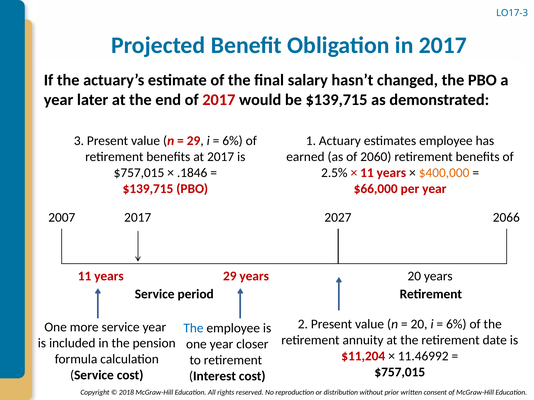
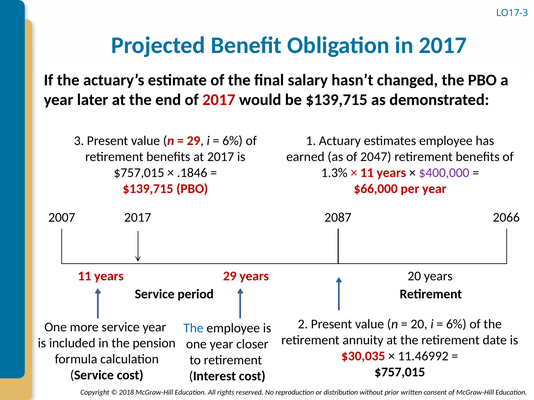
2060: 2060 -> 2047 (376, 157)
2.5%: 2.5% -> 1.3% (334, 173)
$400,000 colour: orange -> purple (444, 173)
2027: 2027 -> 2087 (338, 218)
$11,204: $11,204 -> $30,035 (363, 357)
